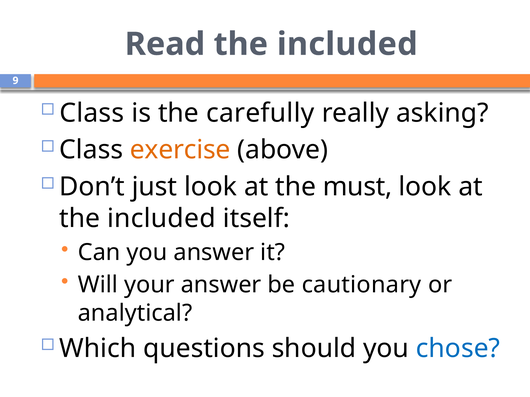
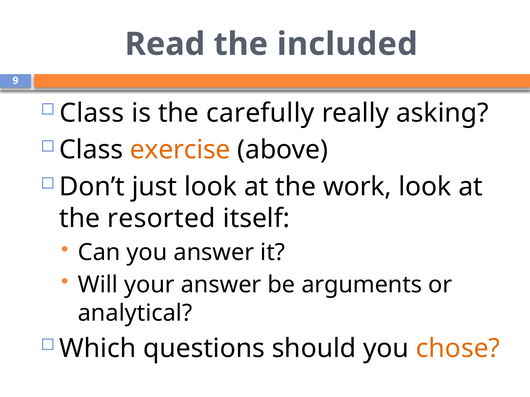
must: must -> work (357, 187)
included: included -> resorted (161, 219)
cautionary: cautionary -> arguments (362, 285)
chose colour: blue -> orange (458, 349)
